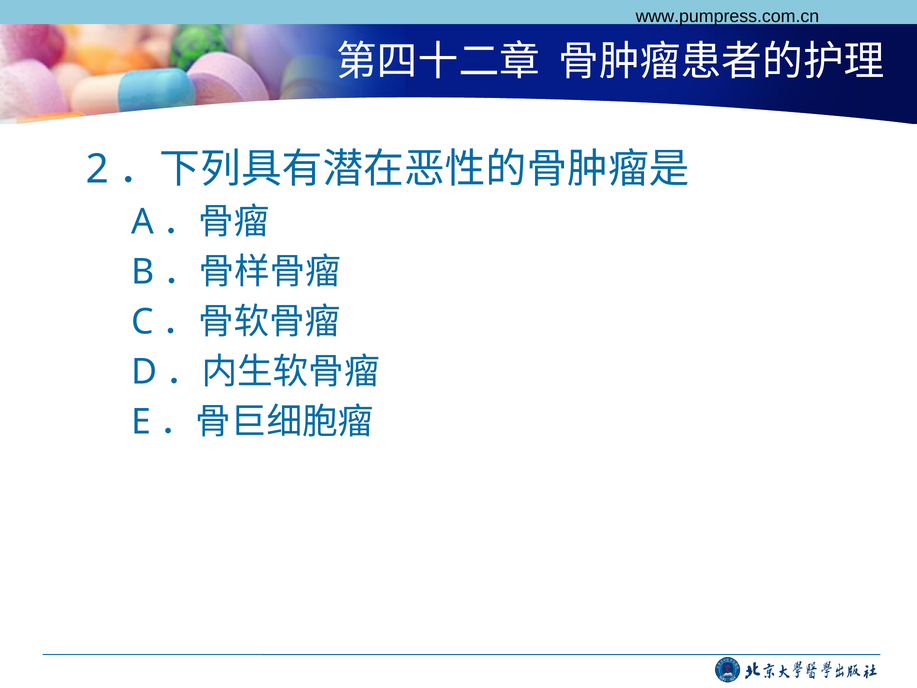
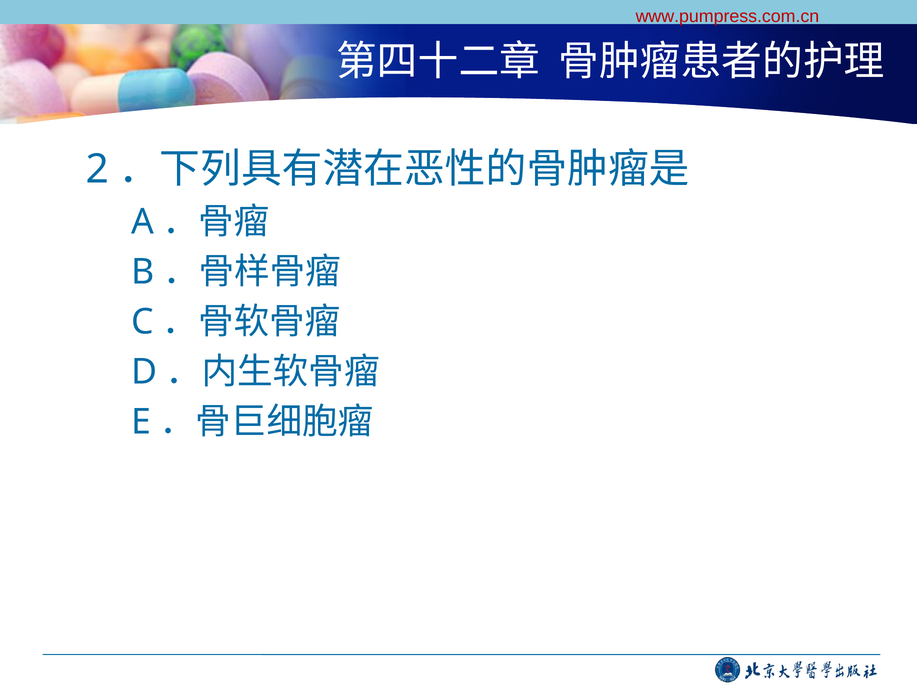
www.pumpress.com.cn colour: black -> red (727, 16)
